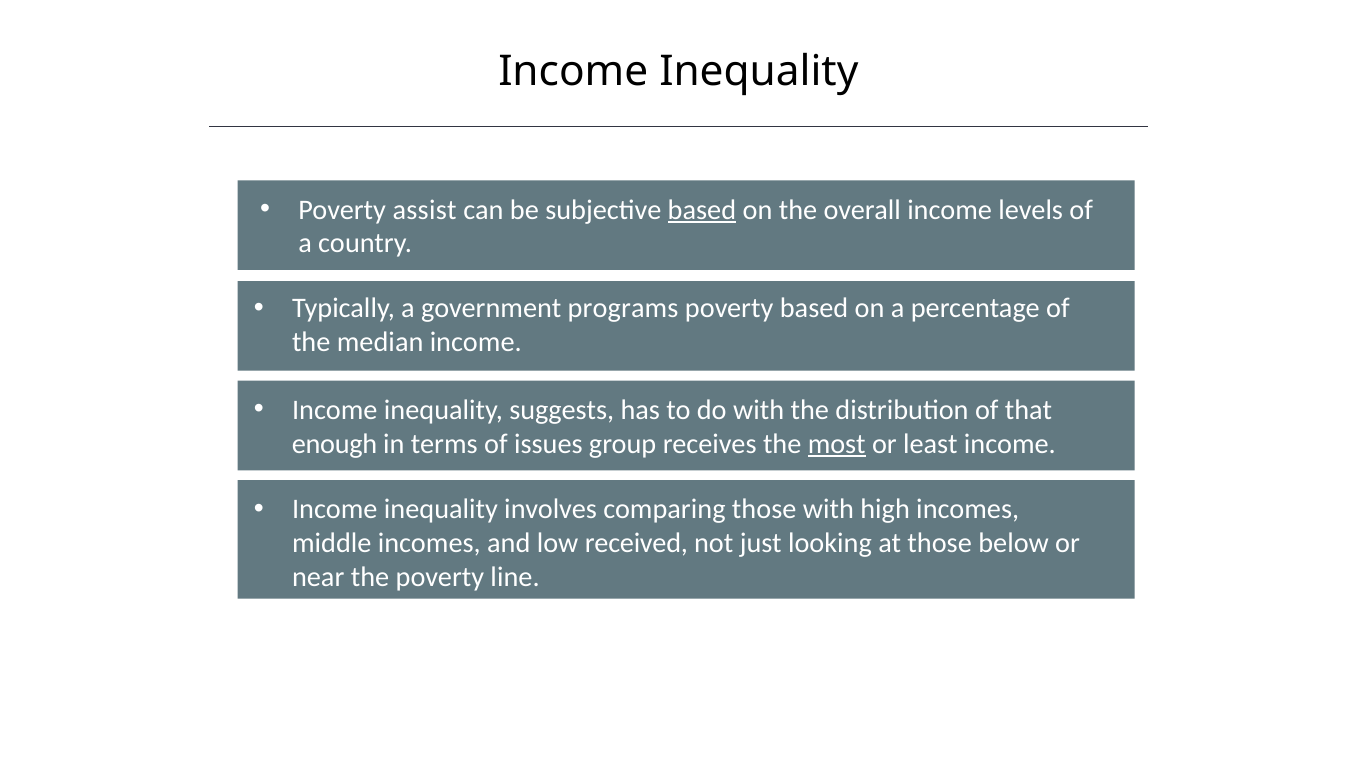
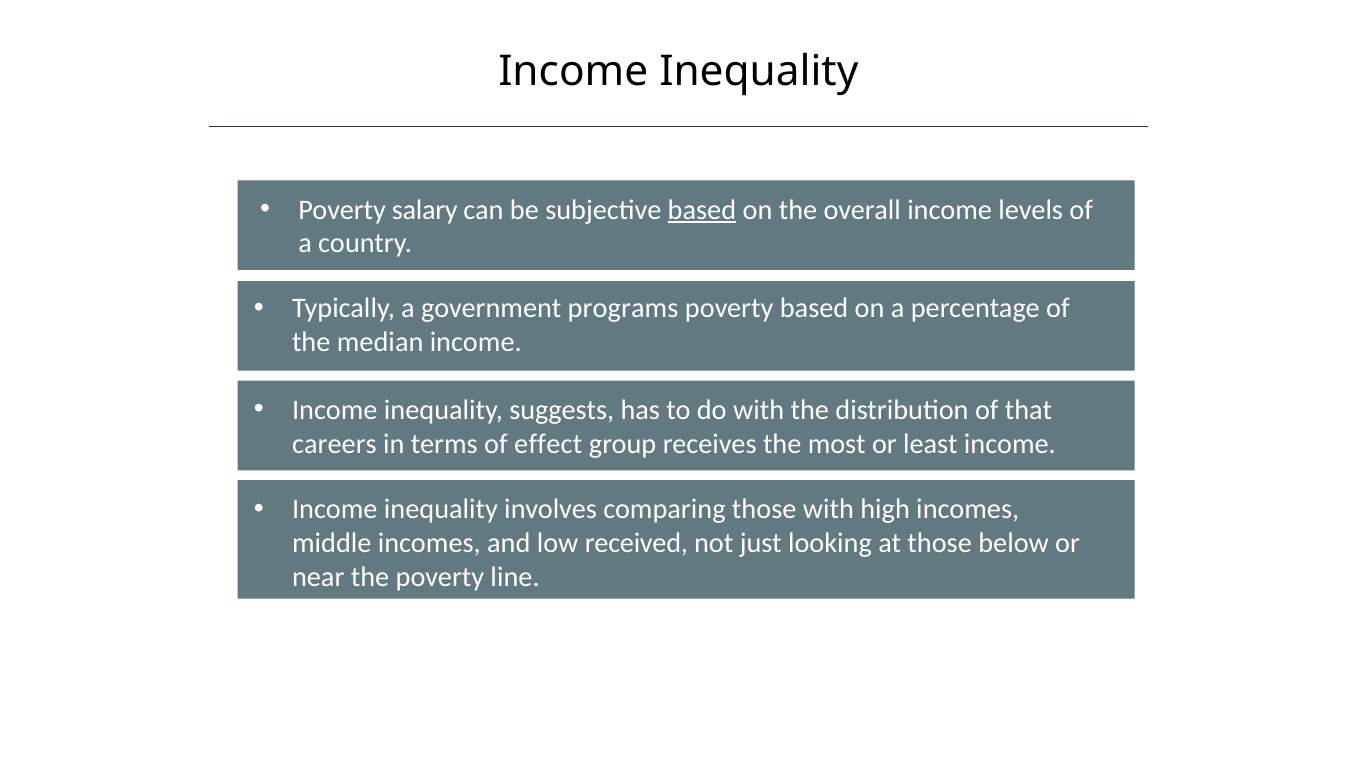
assist: assist -> salary (425, 210)
enough: enough -> careers (334, 444)
issues: issues -> effect (548, 444)
most underline: present -> none (837, 444)
